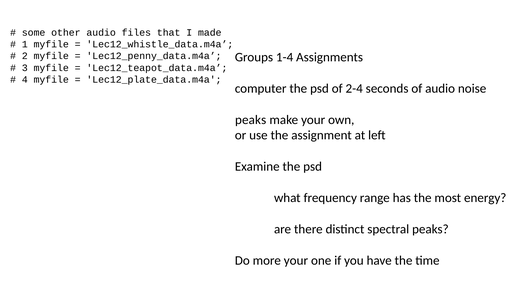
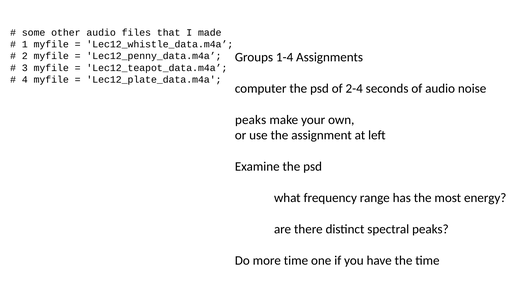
more your: your -> time (296, 261)
